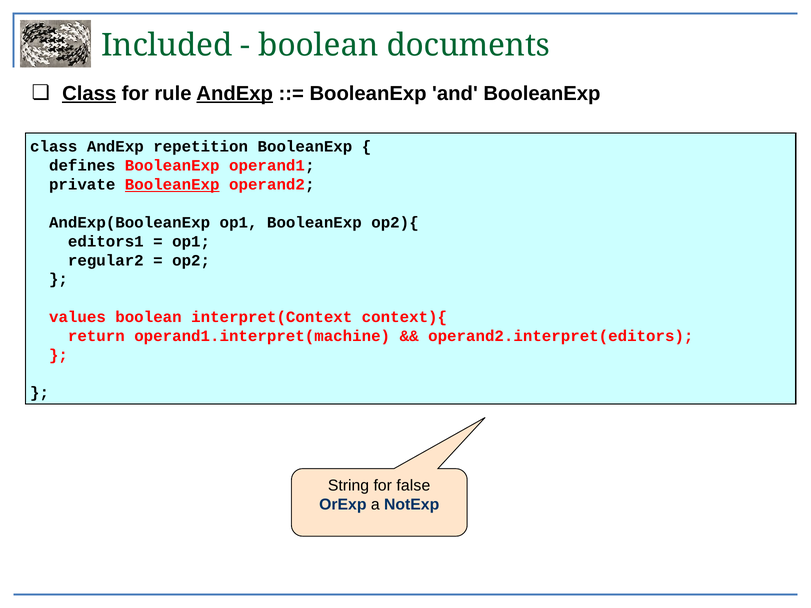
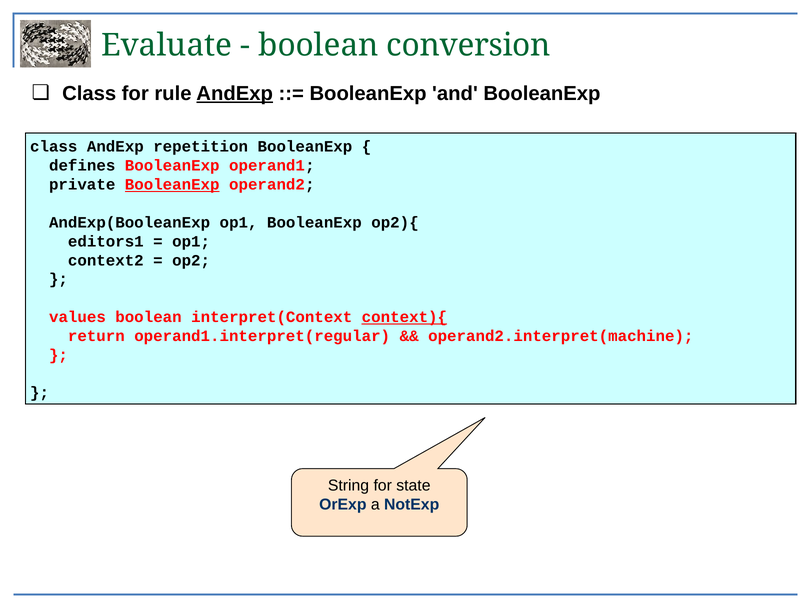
Included: Included -> Evaluate (167, 45)
documents: documents -> conversion (468, 45)
Class underline: present -> none (89, 94)
regular2: regular2 -> context2 (106, 260)
context){ underline: none -> present (404, 317)
operand1.interpret(machine: operand1.interpret(machine -> operand1.interpret(regular (262, 336)
operand2.interpret(editors: operand2.interpret(editors -> operand2.interpret(machine (561, 336)
false: false -> state (413, 486)
